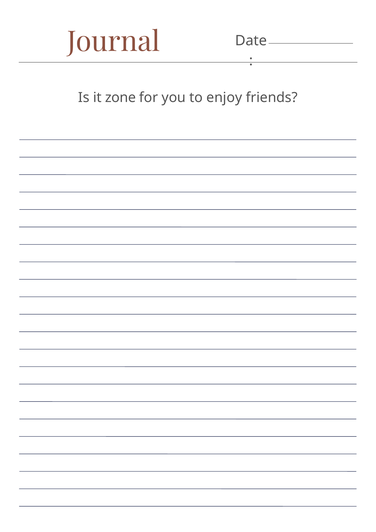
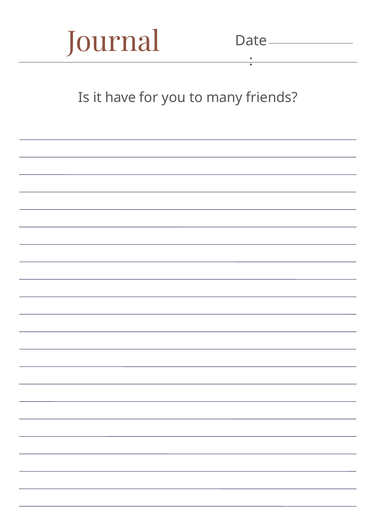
zone: zone -> have (121, 98)
enjoy: enjoy -> many (224, 98)
